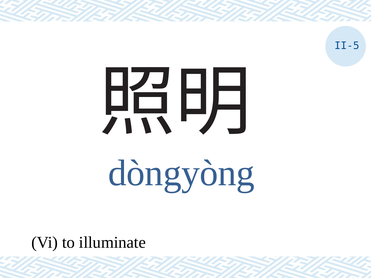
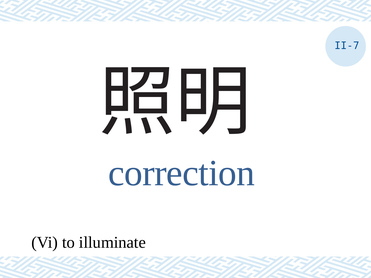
II-5: II-5 -> II-7 (347, 46)
dòngyòng: dòngyòng -> correction (181, 173)
